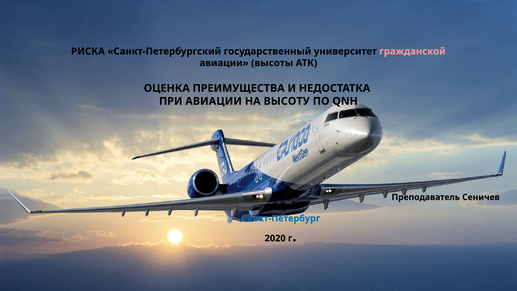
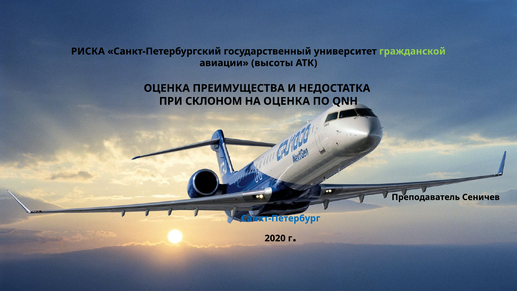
гражданской colour: pink -> light green (412, 51)
ПРИ АВИАЦИИ: АВИАЦИИ -> СКЛОНОМ (214, 101)
НА ВЫСОТУ: ВЫСОТУ -> ОЦЕНКА (287, 101)
